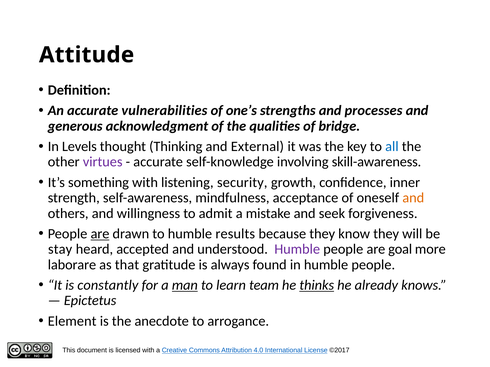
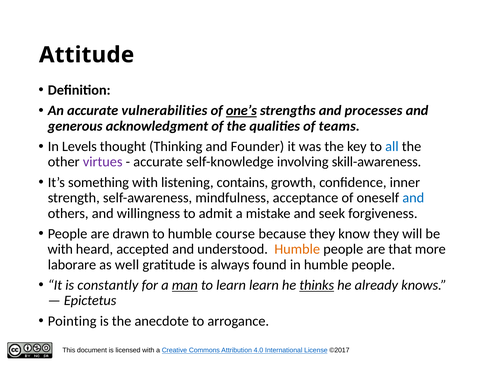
one’s underline: none -> present (241, 111)
bridge: bridge -> teams (339, 126)
External: External -> Founder (257, 147)
security: security -> contains (242, 183)
and colour: orange -> blue (413, 198)
are underline: present -> none (100, 234)
results: results -> course (235, 234)
stay: stay -> with (60, 250)
Humble colour: purple -> orange (297, 250)
goal: goal -> that (400, 250)
that: that -> well (127, 265)
learn team: team -> learn (264, 286)
Element: Element -> Pointing (72, 322)
